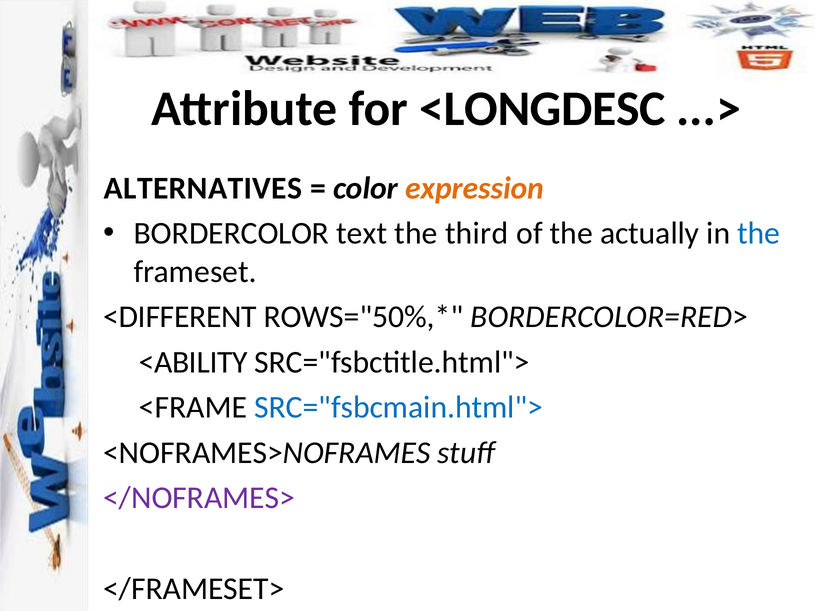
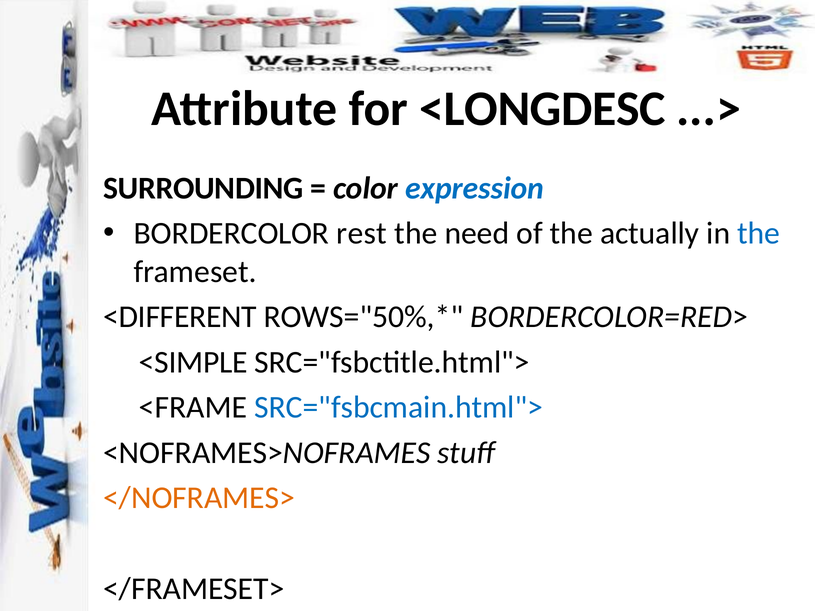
ALTERNATIVES: ALTERNATIVES -> SURROUNDING (203, 188)
expression colour: orange -> blue (475, 188)
text: text -> rest (362, 234)
third: third -> need (477, 234)
<ABILITY: <ABILITY -> <SIMPLE (193, 362)
</NOFRAMES> colour: purple -> orange (199, 498)
